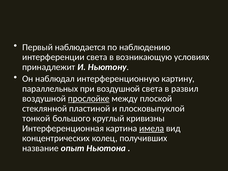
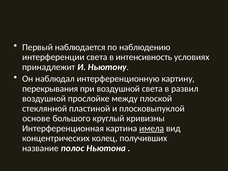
возникающую: возникающую -> интенсивность (144, 57)
параллельных: параллельных -> перекрывания (50, 89)
прослойке underline: present -> none (89, 99)
тонкой: тонкой -> основе (36, 118)
опыт: опыт -> полос (73, 148)
